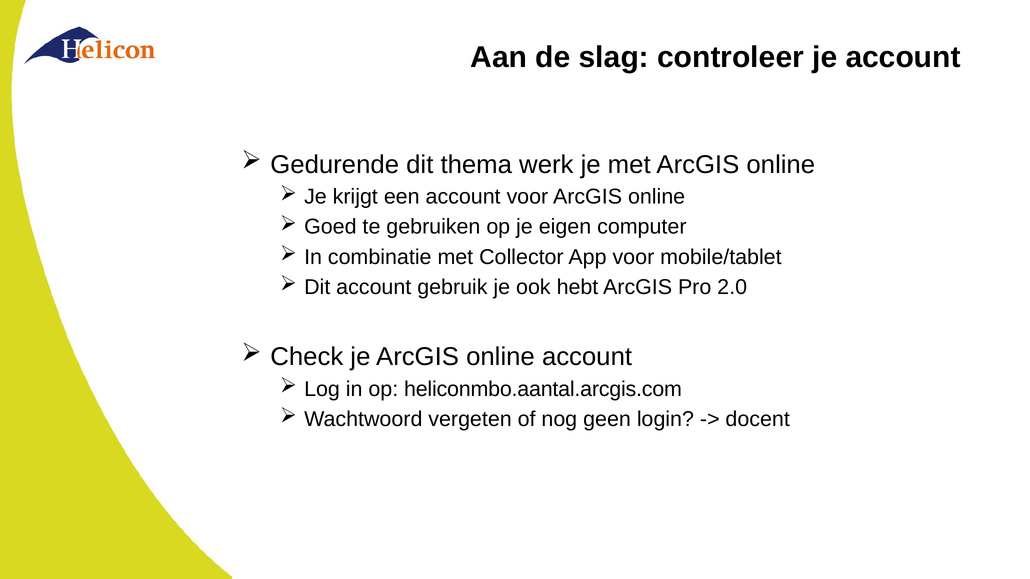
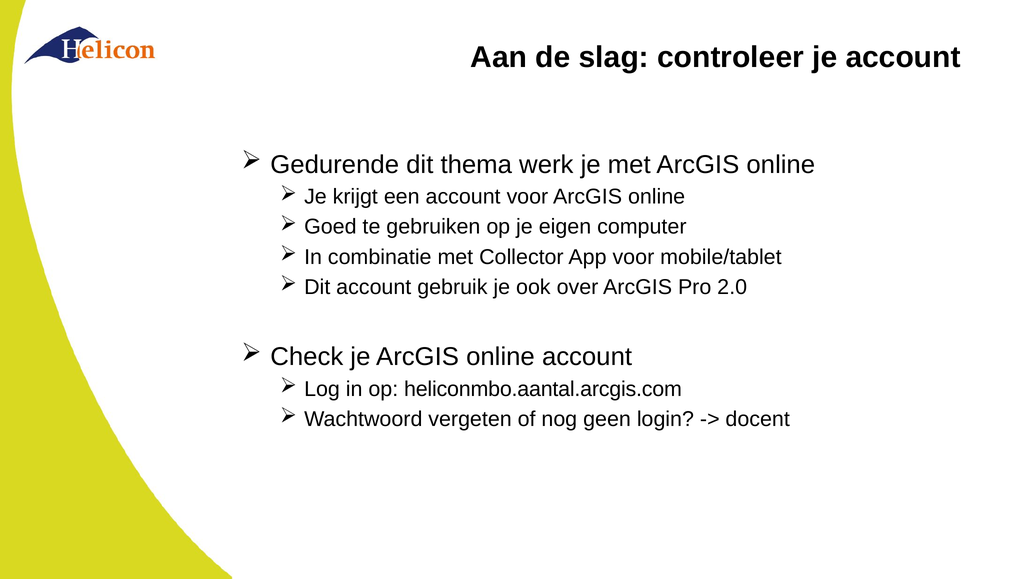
hebt: hebt -> over (577, 287)
